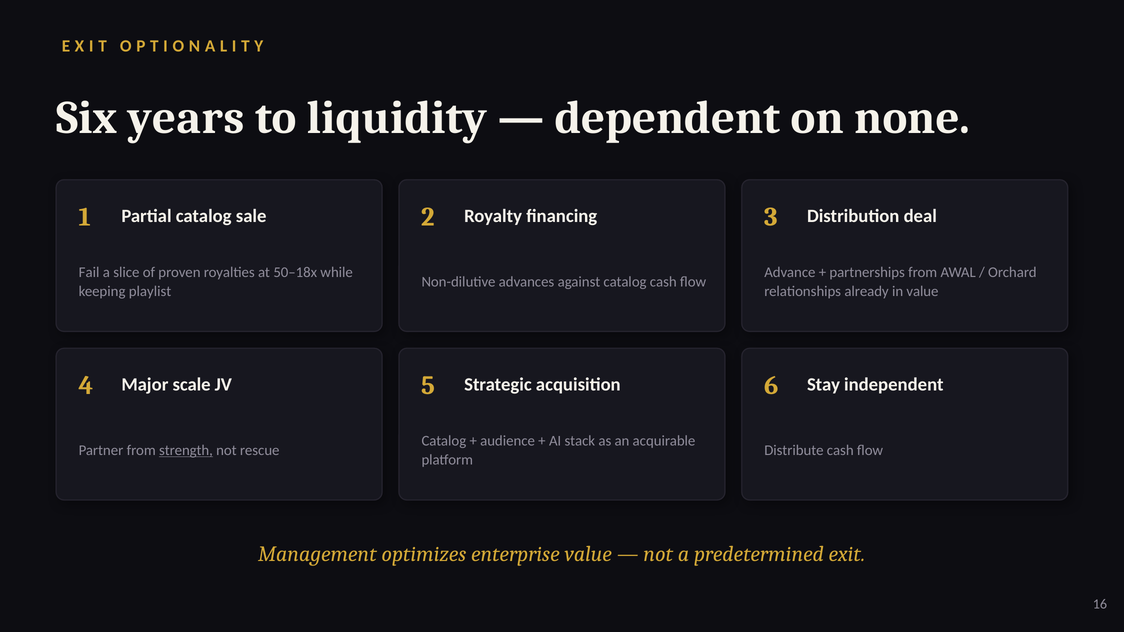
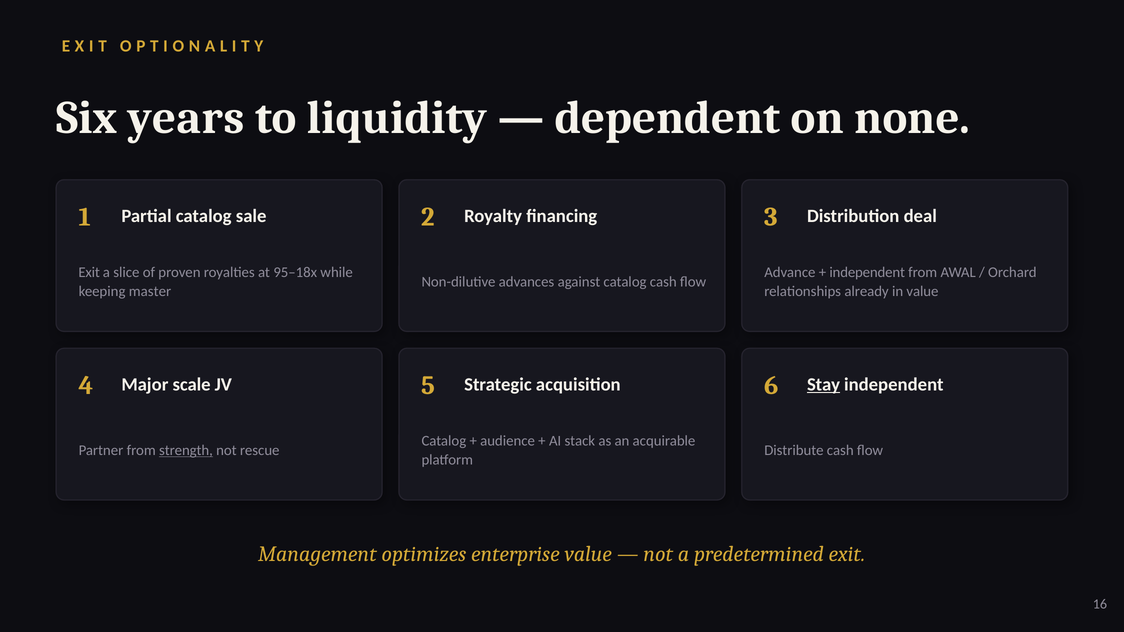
Fail: Fail -> Exit (89, 273)
50–18x: 50–18x -> 95–18x (295, 273)
partnerships: partnerships -> independent (867, 273)
playlist: playlist -> master (150, 291)
Stay underline: none -> present (824, 385)
